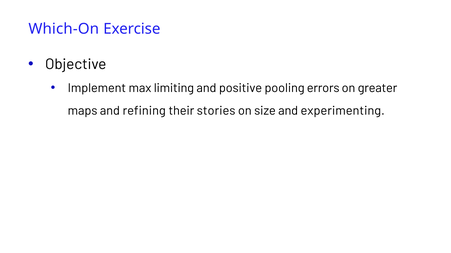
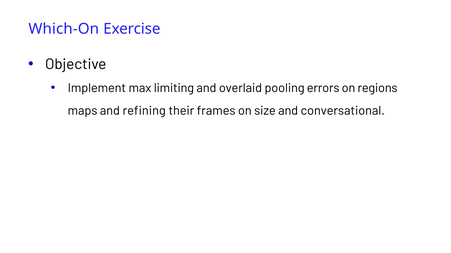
positive: positive -> overlaid (240, 88)
greater: greater -> regions (378, 88)
stories: stories -> frames (216, 111)
experimenting: experimenting -> conversational (343, 111)
